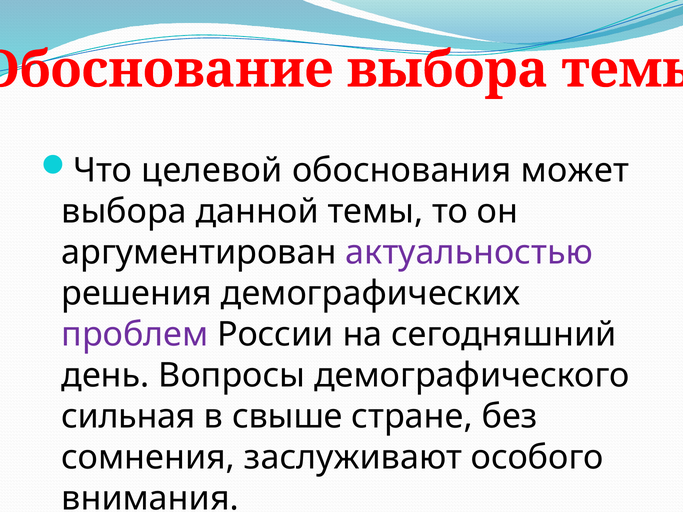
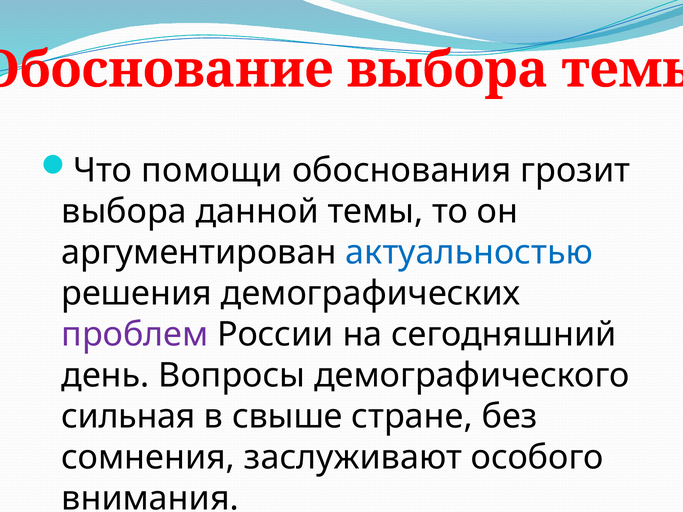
целевой: целевой -> помощи (212, 171)
может: может -> грозит (575, 171)
актуальностью colour: purple -> blue (469, 253)
